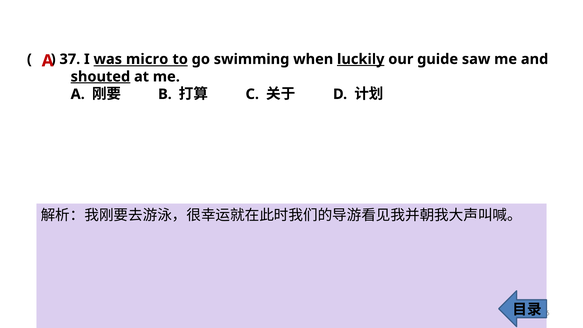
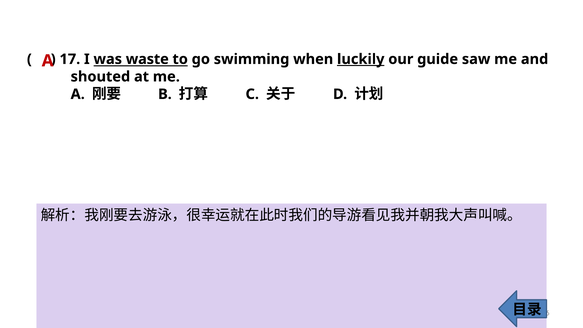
37: 37 -> 17 (70, 59)
micro: micro -> waste (147, 59)
shouted underline: present -> none (100, 77)
